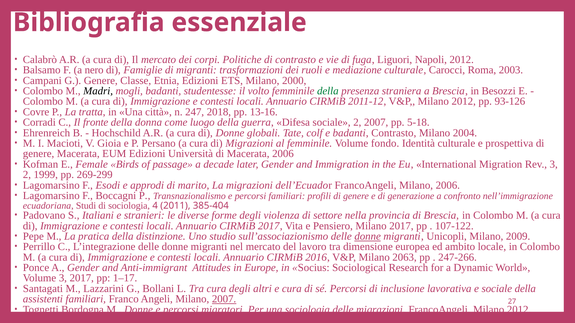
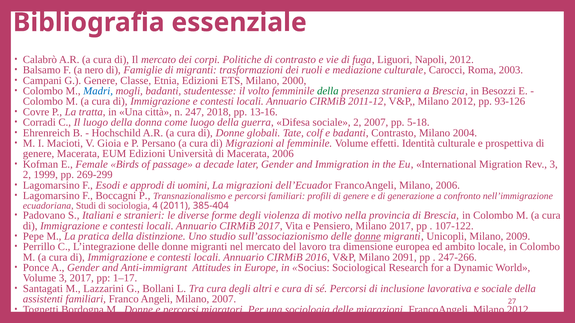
Madri colour: black -> blue (98, 91)
Il fronte: fronte -> luogo (96, 123)
fondo: fondo -> effetti (385, 143)
marito: marito -> uomini (194, 185)
settore: settore -> motivo (328, 216)
2063: 2063 -> 2091 (405, 258)
2007 underline: present -> none (224, 299)
